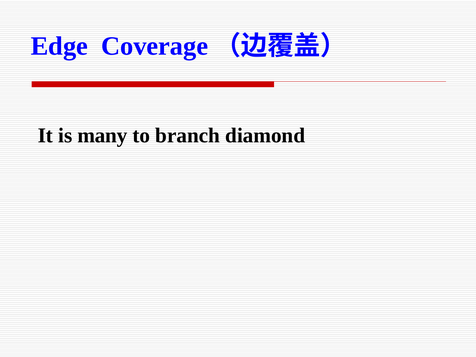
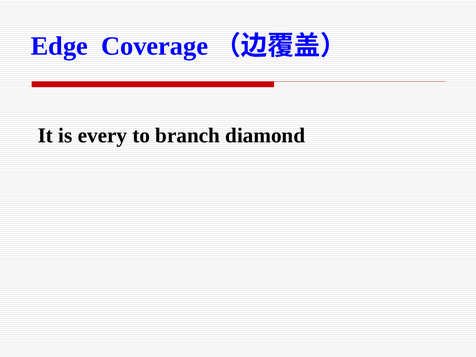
many: many -> every (102, 136)
